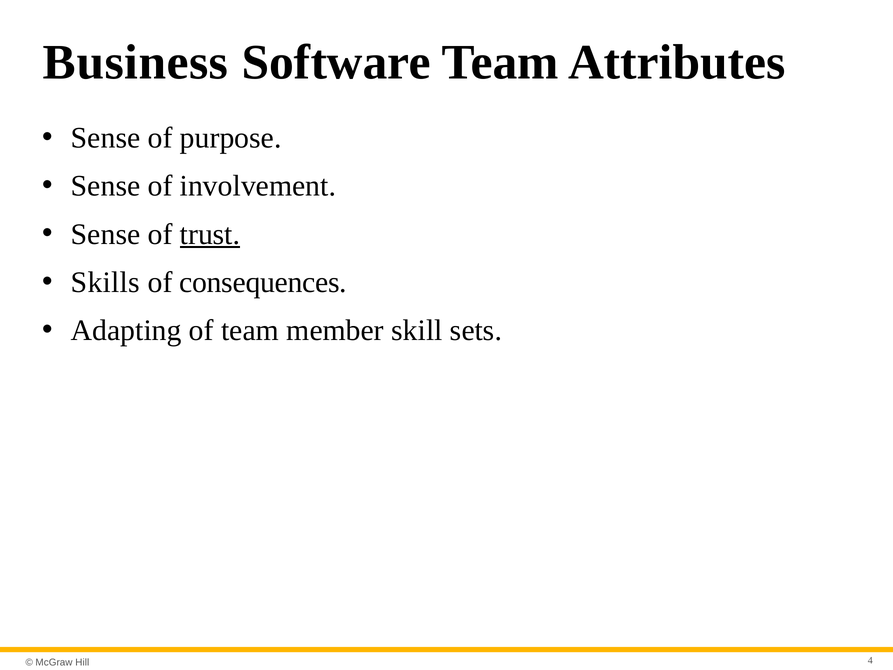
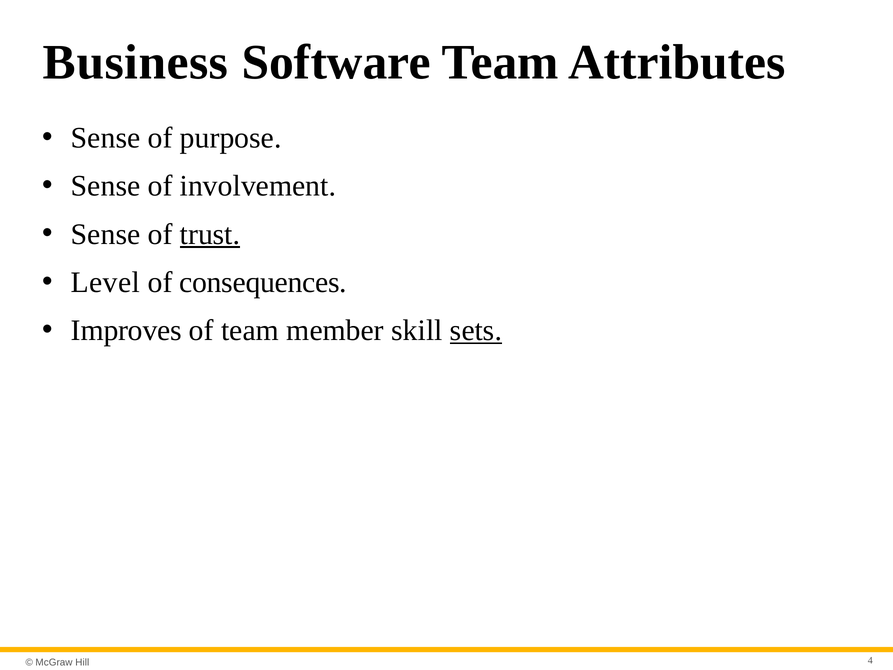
Skills: Skills -> Level (105, 282)
Adapting: Adapting -> Improves (126, 330)
sets underline: none -> present (476, 330)
